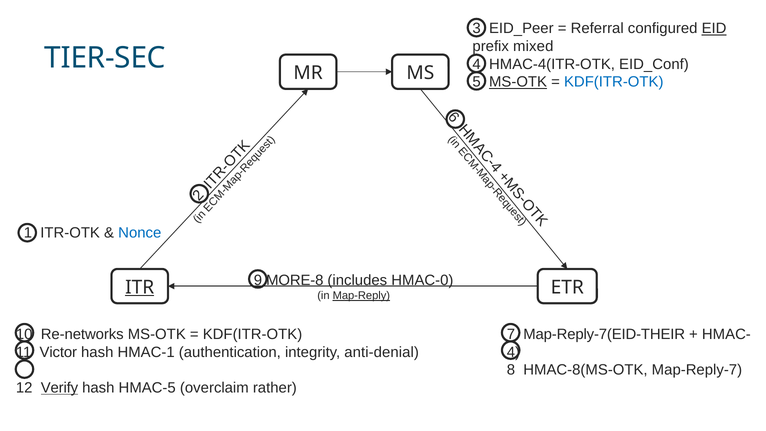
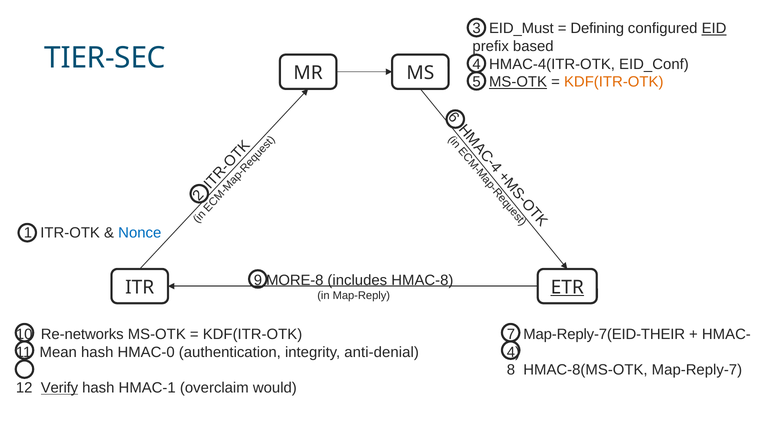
EID_Peer: EID_Peer -> EID_Must (521, 28)
Referral: Referral -> Defining (597, 28)
mixed: mixed -> based (533, 46)
KDF(ITR-OTK colour: blue -> orange (614, 82)
HMAC-0: HMAC-0 -> HMAC-8 (422, 280)
ITR underline: present -> none (140, 287)
ETR underline: none -> present (567, 287)
Map-Reply underline: present -> none (361, 296)
Victor: Victor -> Mean (58, 352)
HMAC-1: HMAC-1 -> HMAC-0 (146, 352)
HMAC-5: HMAC-5 -> HMAC-1 (147, 388)
rather: rather -> would (275, 388)
